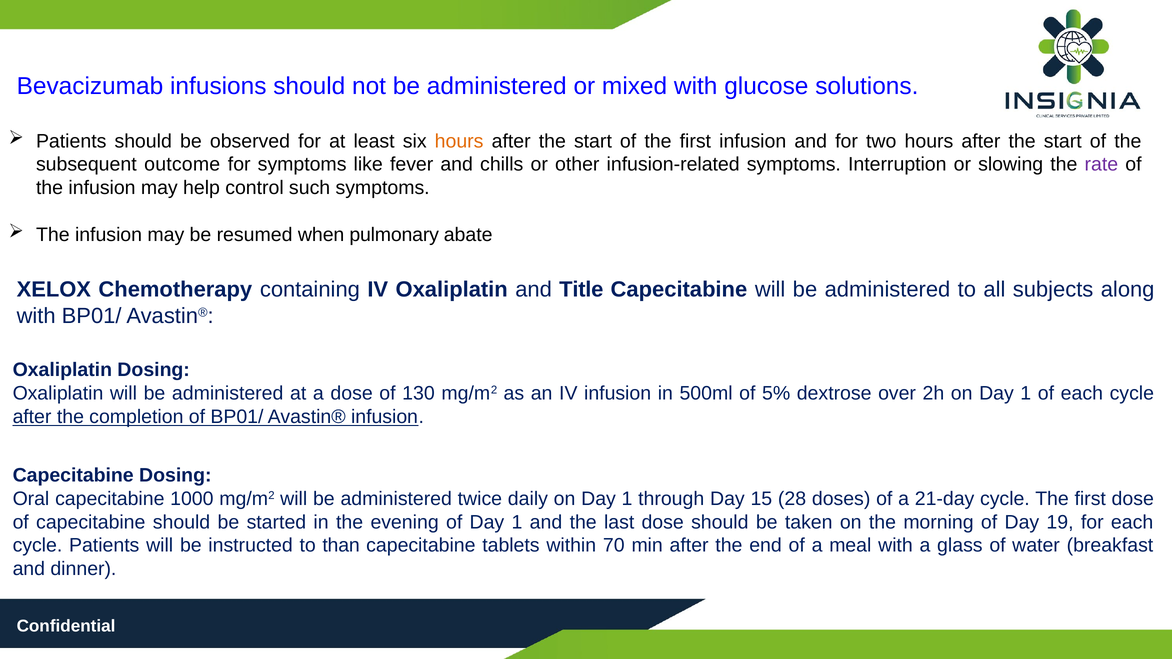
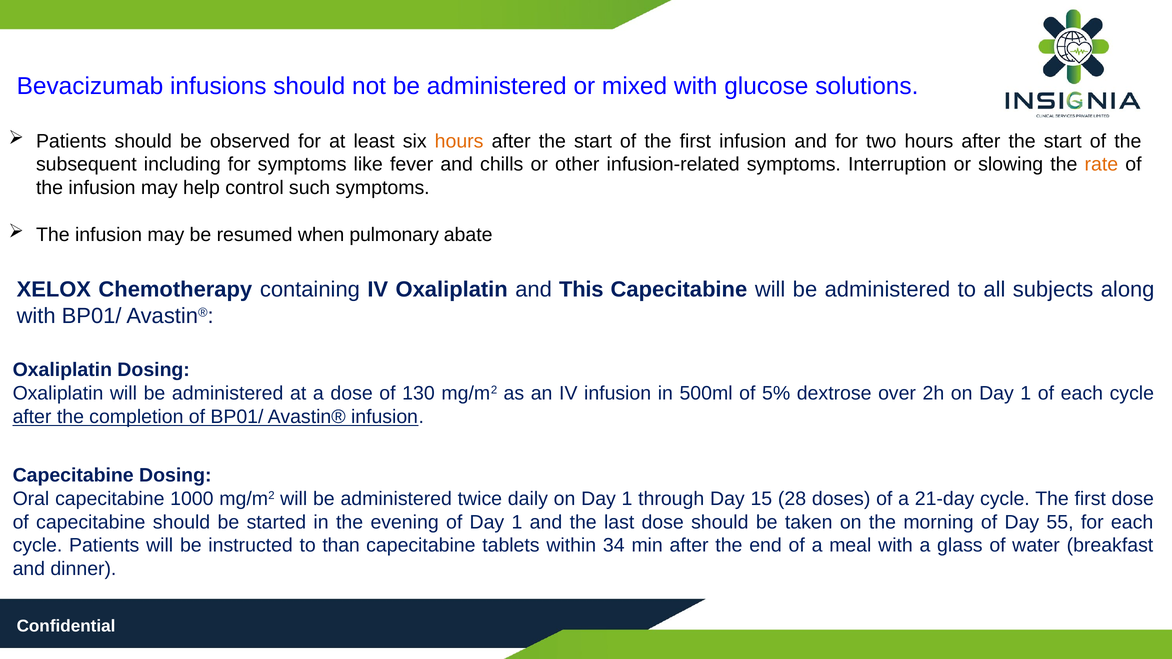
outcome: outcome -> including (182, 165)
rate colour: purple -> orange (1101, 165)
Title: Title -> This (581, 290)
19: 19 -> 55 (1060, 522)
70: 70 -> 34 (614, 546)
